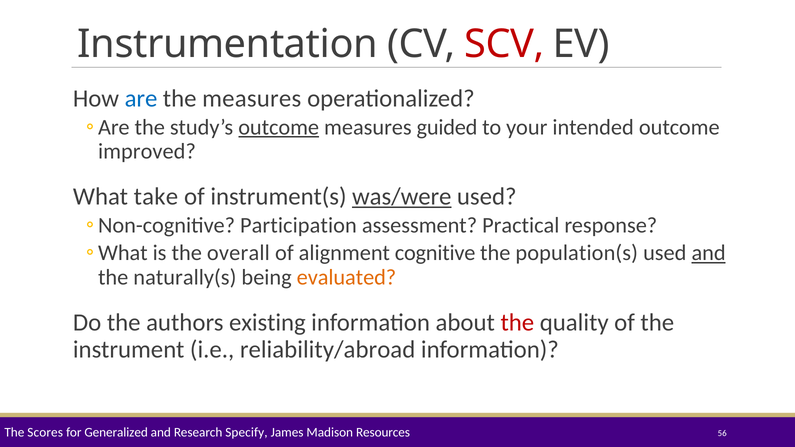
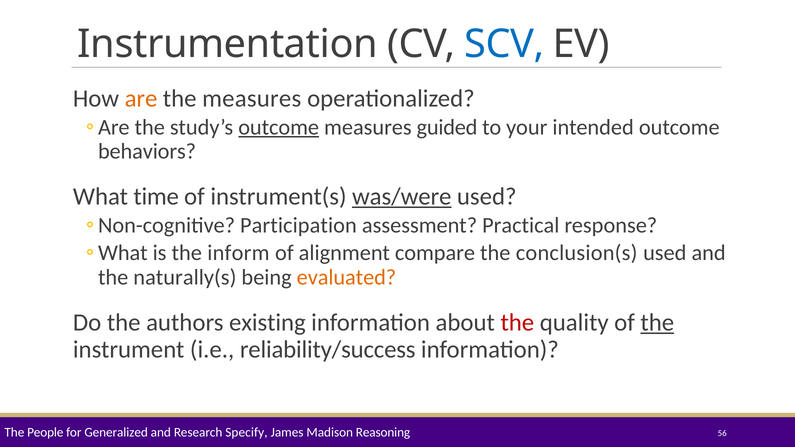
SCV colour: red -> blue (504, 44)
are colour: blue -> orange (141, 98)
improved: improved -> behaviors (147, 151)
take: take -> time (156, 197)
overall: overall -> inform (238, 253)
cognitive: cognitive -> compare (435, 253)
population(s: population(s -> conclusion(s (577, 253)
and underline: present -> none (709, 253)
the underline: none -> present (657, 323)
reliability/abroad: reliability/abroad -> reliability/success (328, 350)
Scores: Scores -> People (45, 432)
Resources: Resources -> Reasoning (383, 432)
